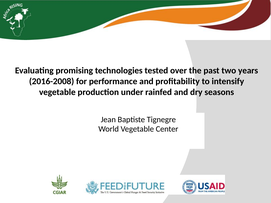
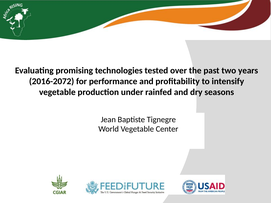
2016-2008: 2016-2008 -> 2016-2072 (52, 81)
